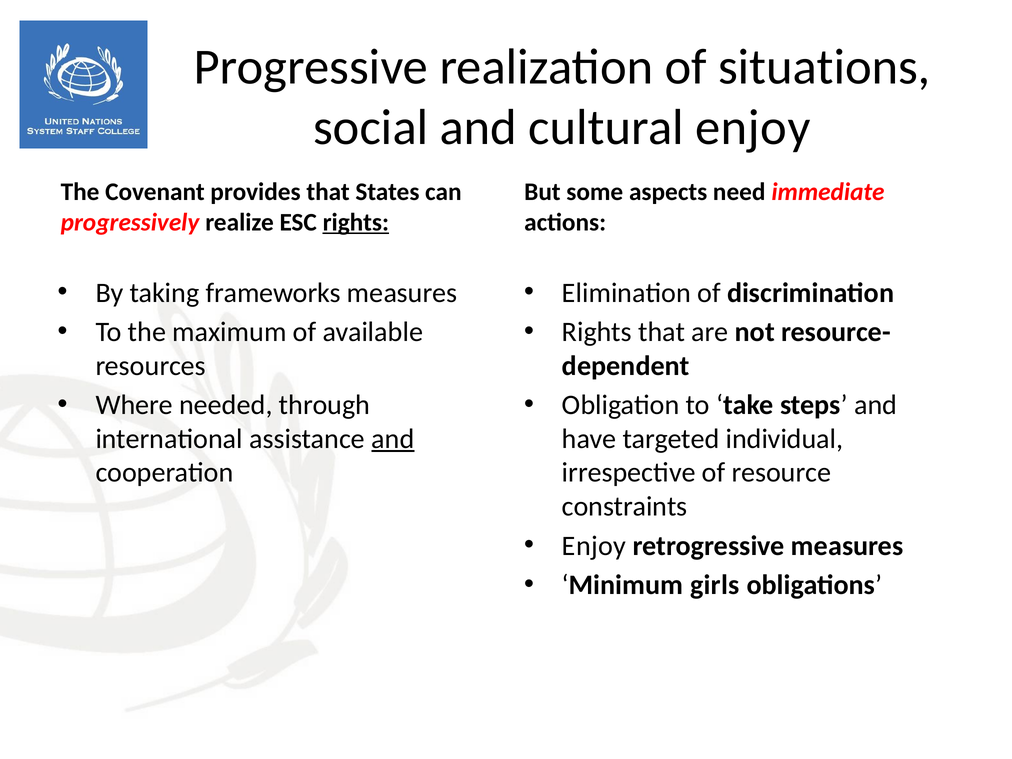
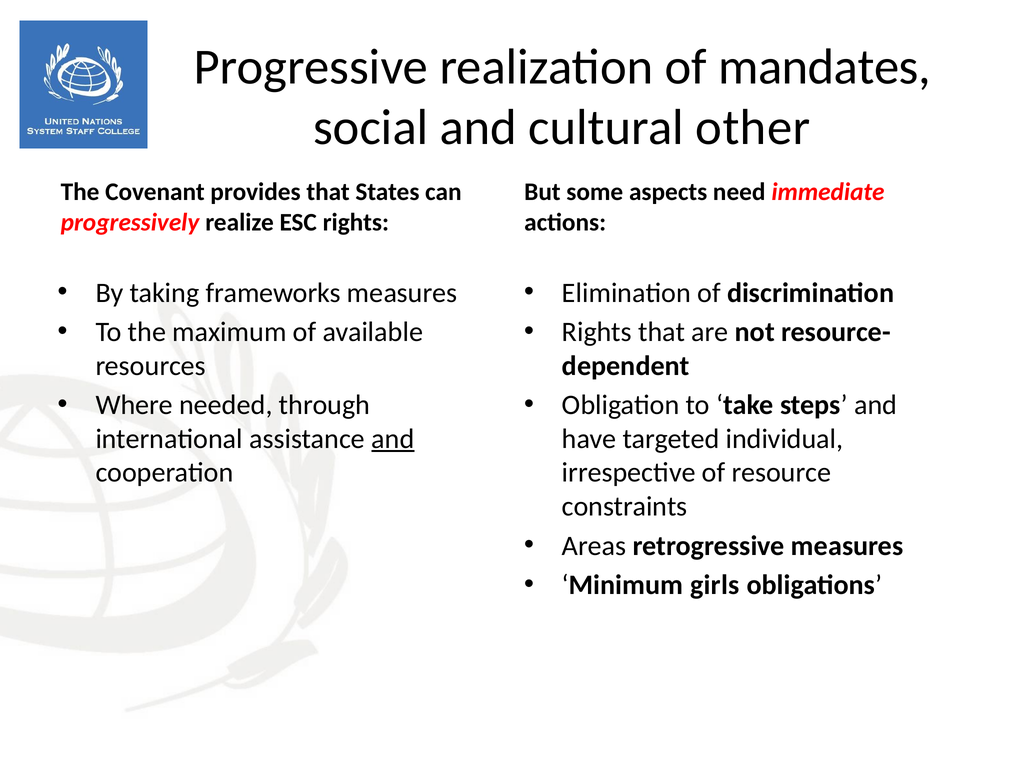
situations: situations -> mandates (824, 67)
cultural enjoy: enjoy -> other (753, 128)
rights underline: present -> none (356, 222)
Enjoy: Enjoy -> Areas (594, 546)
